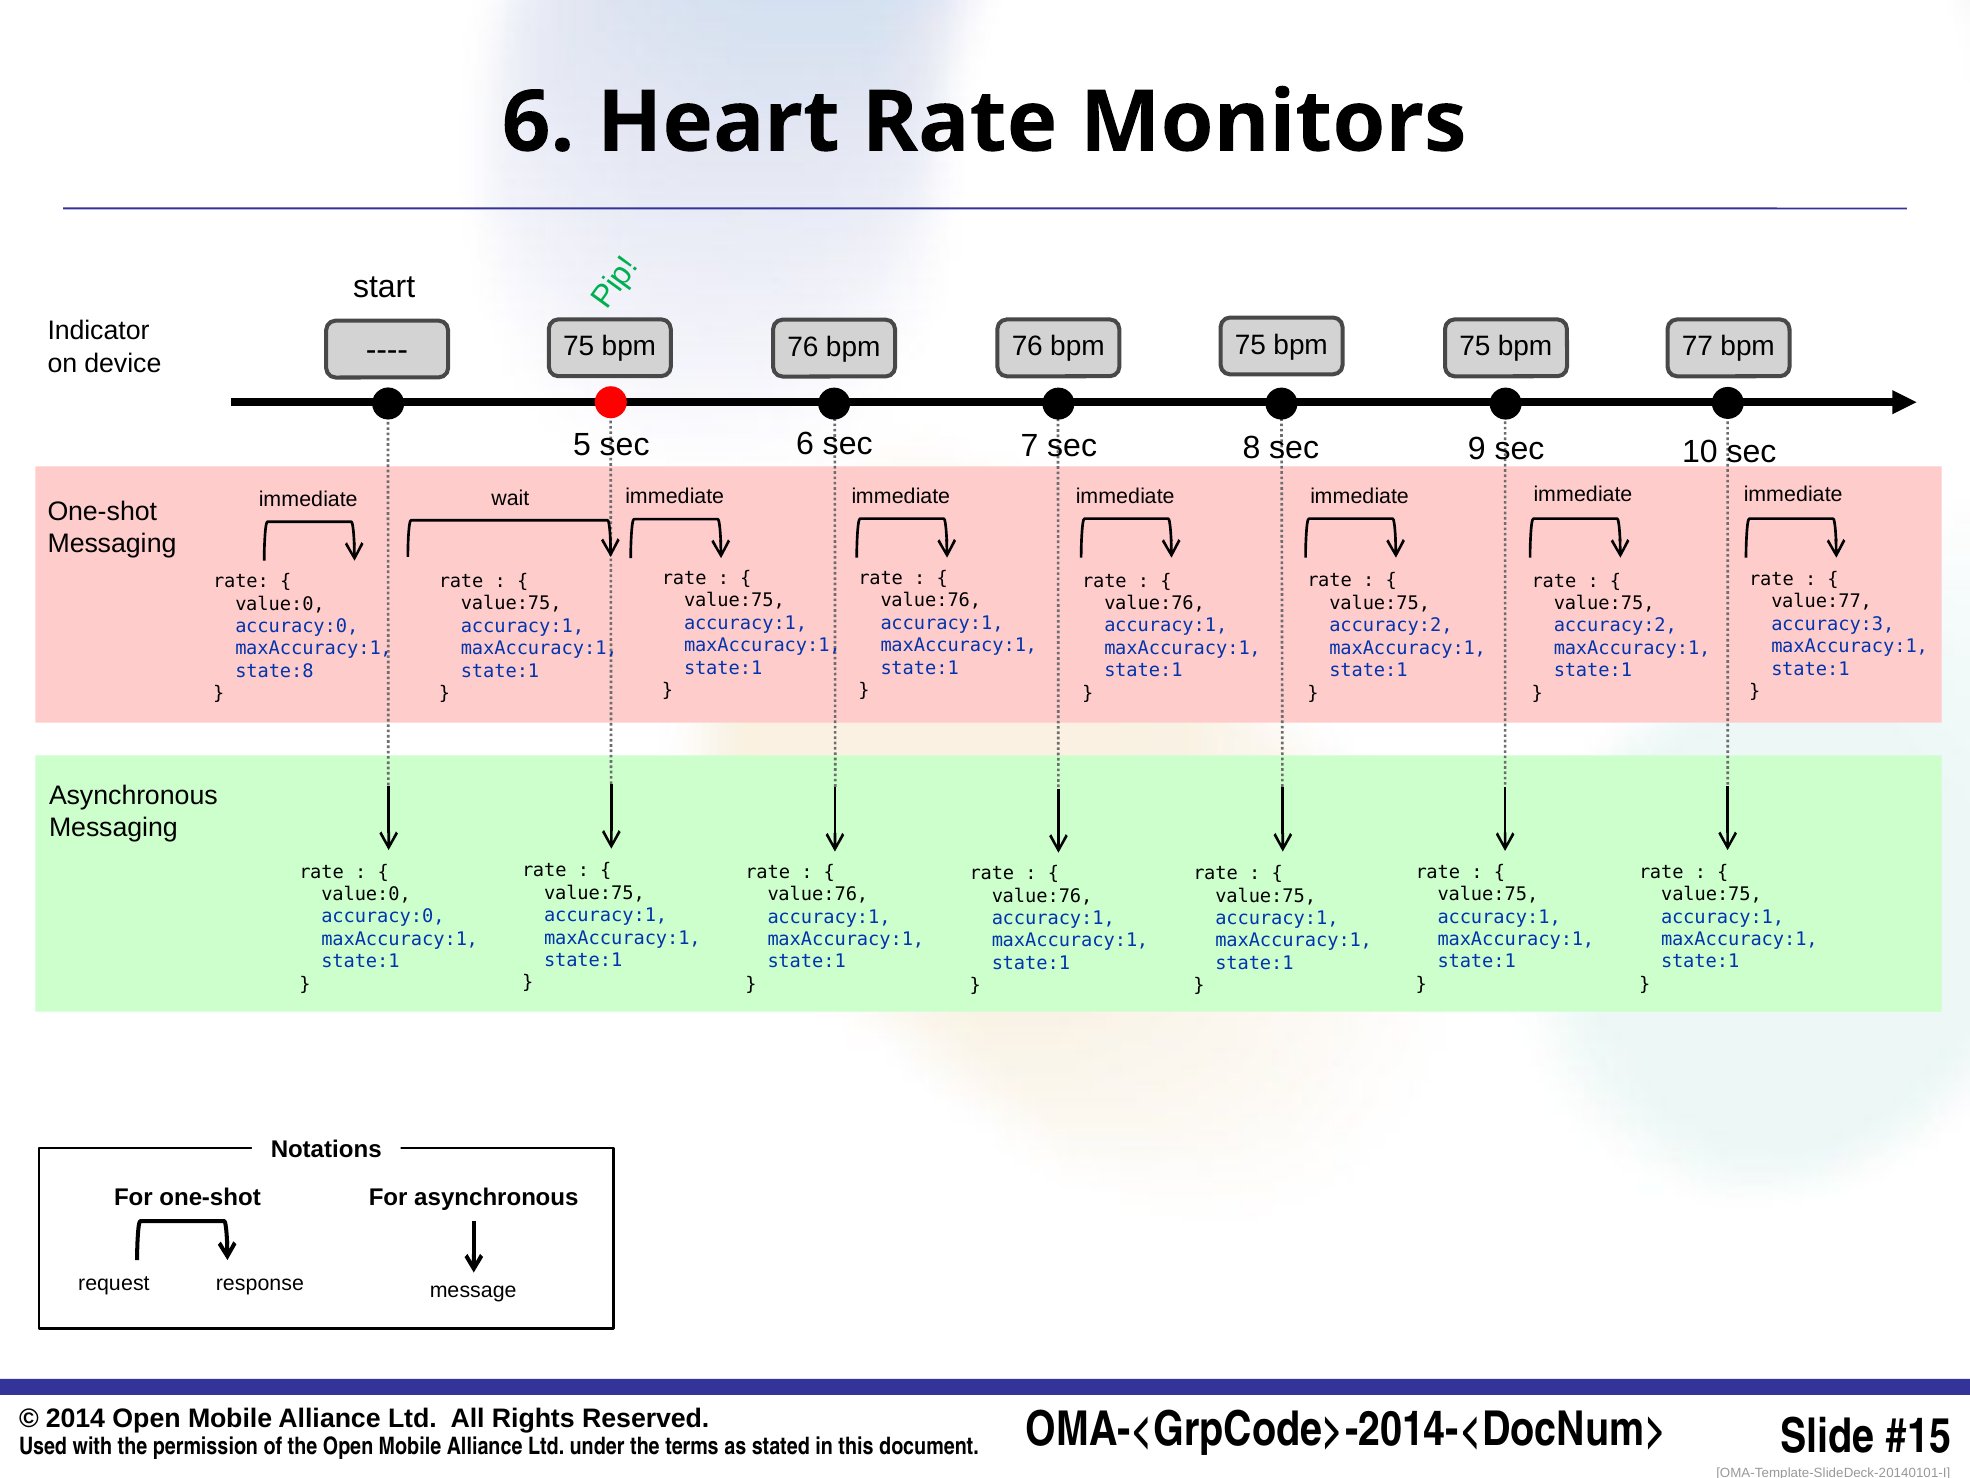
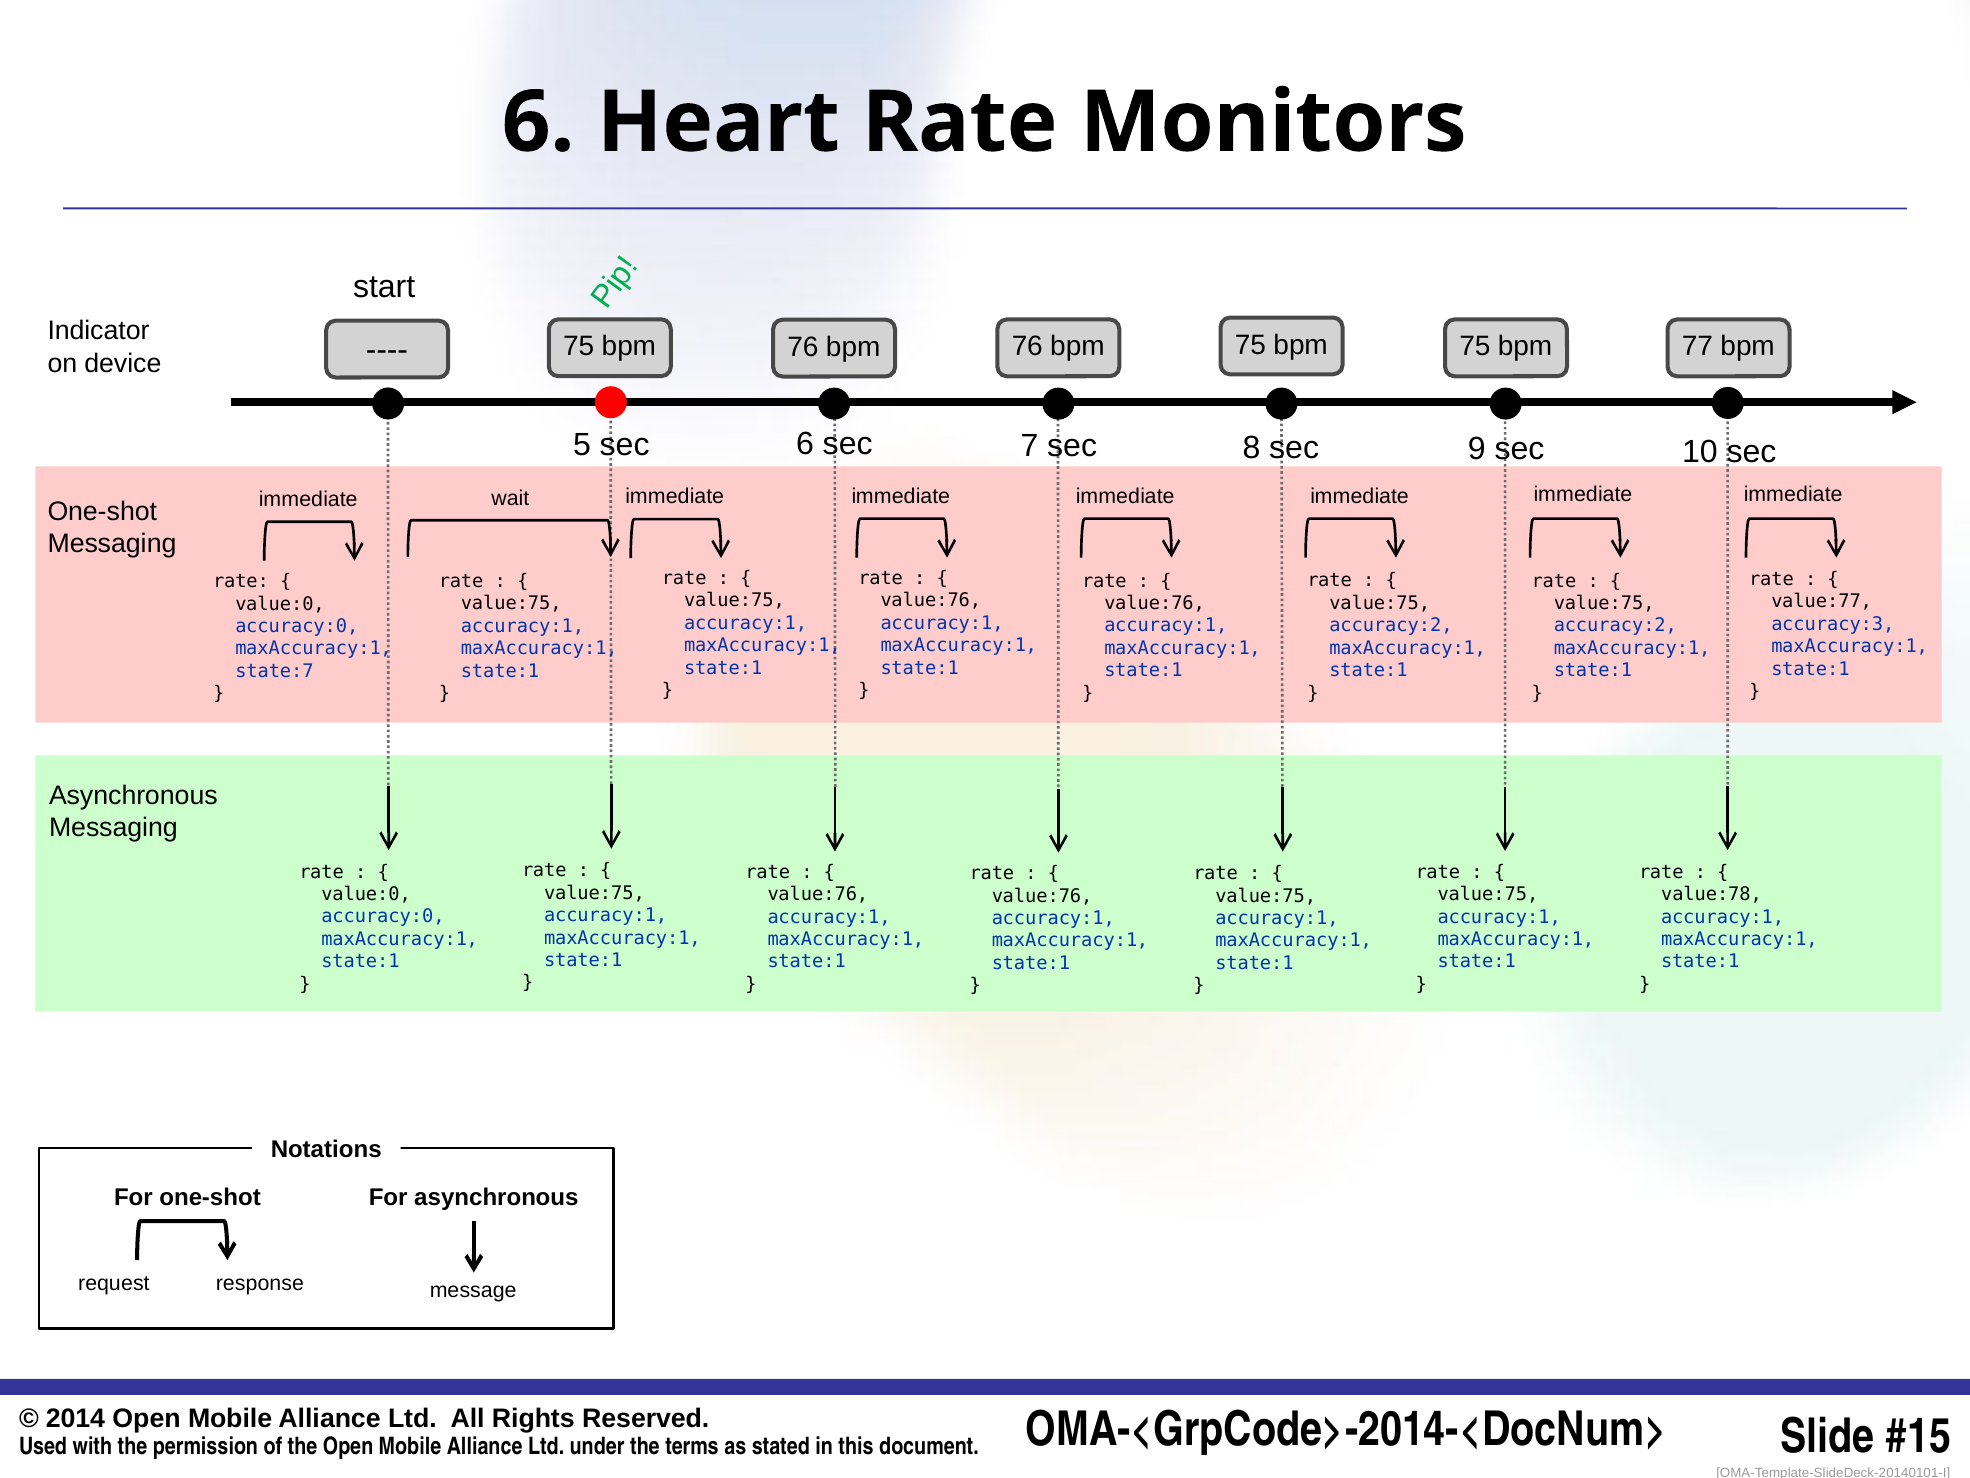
state:8: state:8 -> state:7 (274, 671)
value:75: value:75 -> value:78 (1711, 894)
